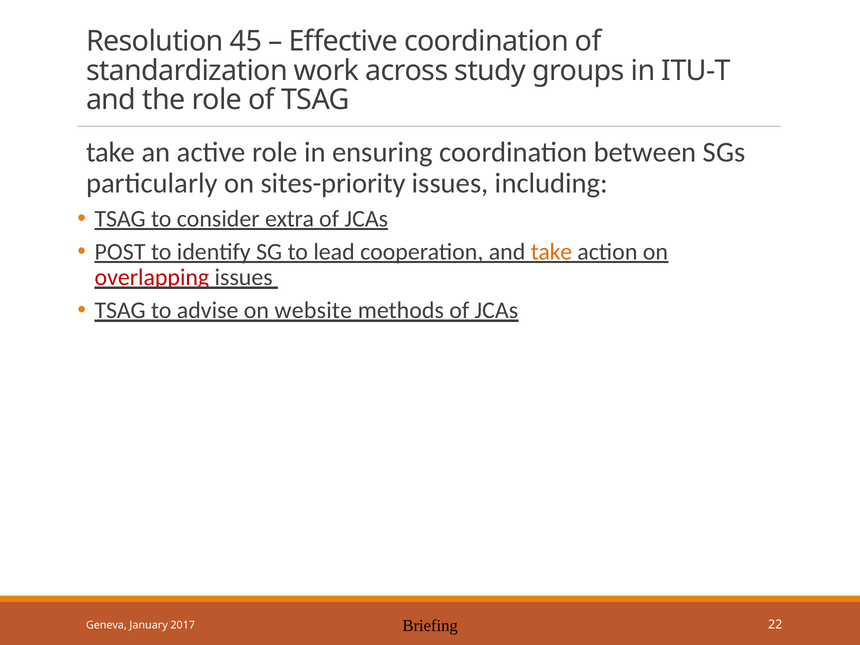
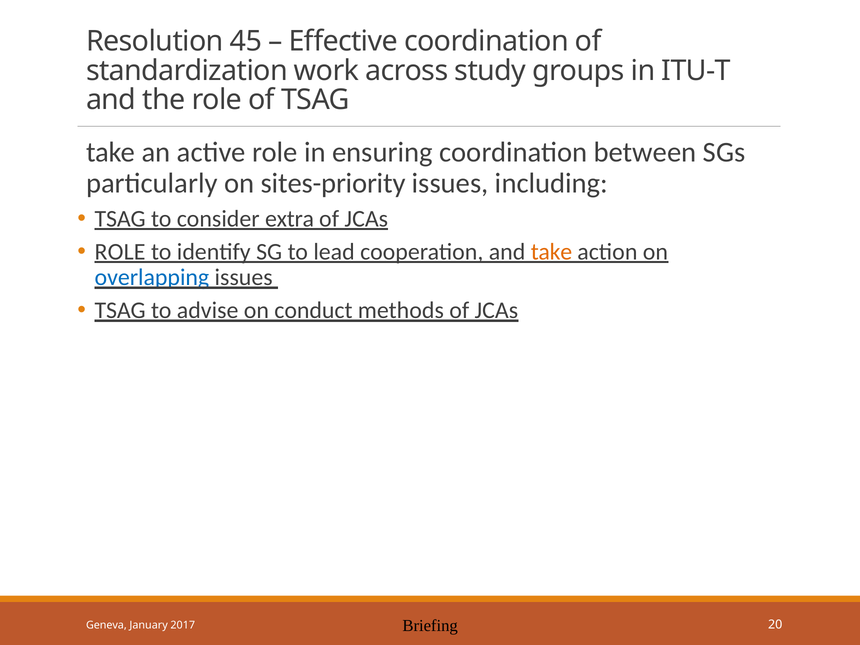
POST: POST -> ROLE (120, 252)
overlapping colour: red -> blue (152, 277)
website: website -> conduct (313, 310)
22: 22 -> 20 (775, 625)
